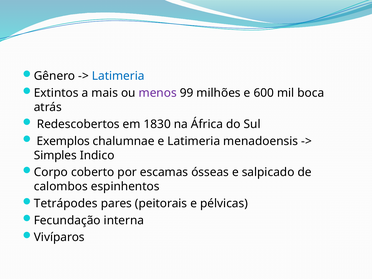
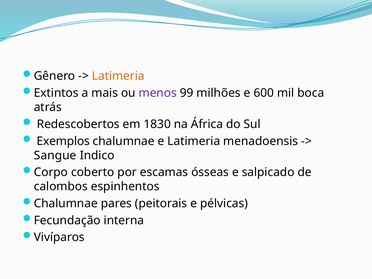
Latimeria colour: blue -> orange (118, 76)
Simples: Simples -> Sangue (55, 155)
Tetrápodes: Tetrápodes -> Chalumnae (66, 203)
